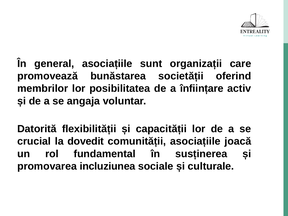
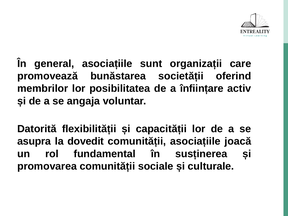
crucial: crucial -> asupra (34, 141)
promovarea incluziunea: incluziunea -> comunității (107, 166)
